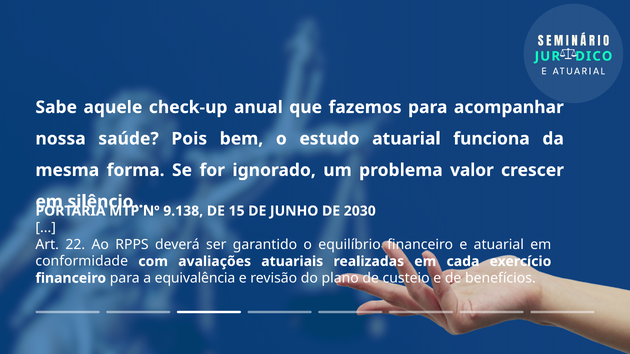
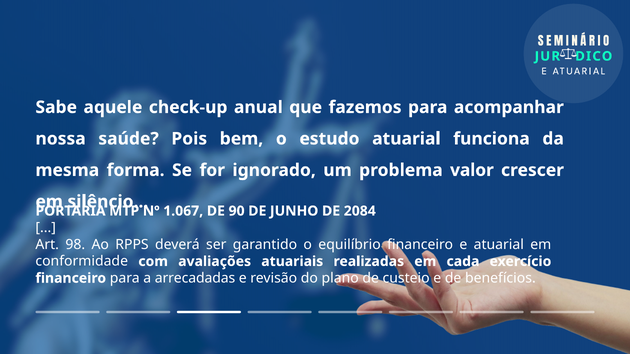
9.138: 9.138 -> 1.067 (183, 211)
15: 15 -> 90 (237, 211)
2030: 2030 -> 2084 (360, 211)
22: 22 -> 98 (75, 245)
equivalência: equivalência -> arrecadadas (195, 278)
